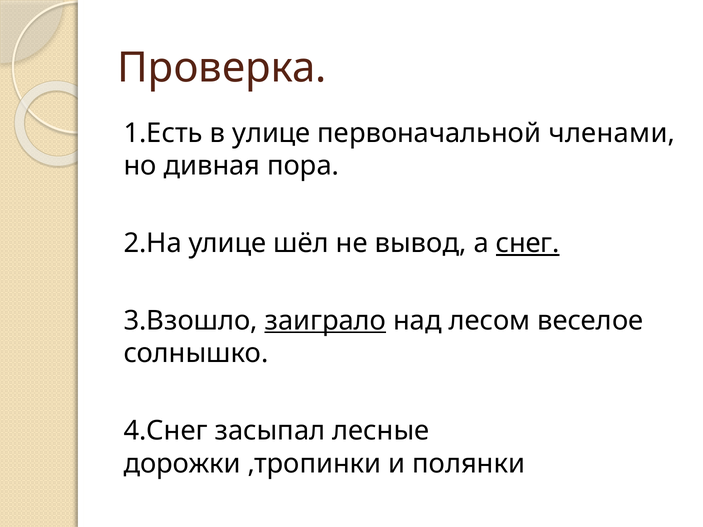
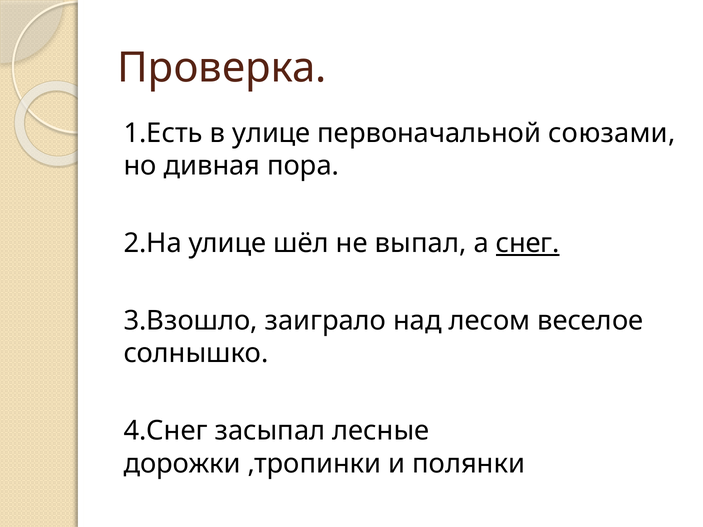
членами: членами -> союзами (612, 133)
вывод: вывод -> выпал (421, 243)
заиграло underline: present -> none (325, 321)
